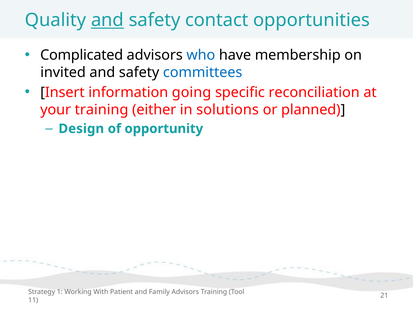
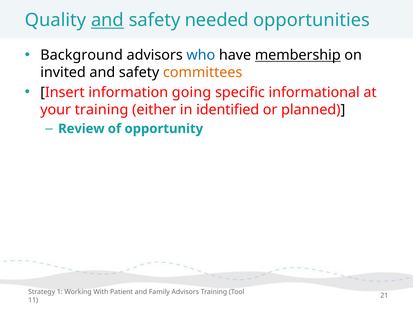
contact: contact -> needed (217, 20)
Complicated: Complicated -> Background (82, 55)
membership underline: none -> present (298, 55)
committees colour: blue -> orange (203, 72)
reconciliation: reconciliation -> informational (314, 92)
solutions: solutions -> identified (228, 110)
Design: Design -> Review (81, 129)
